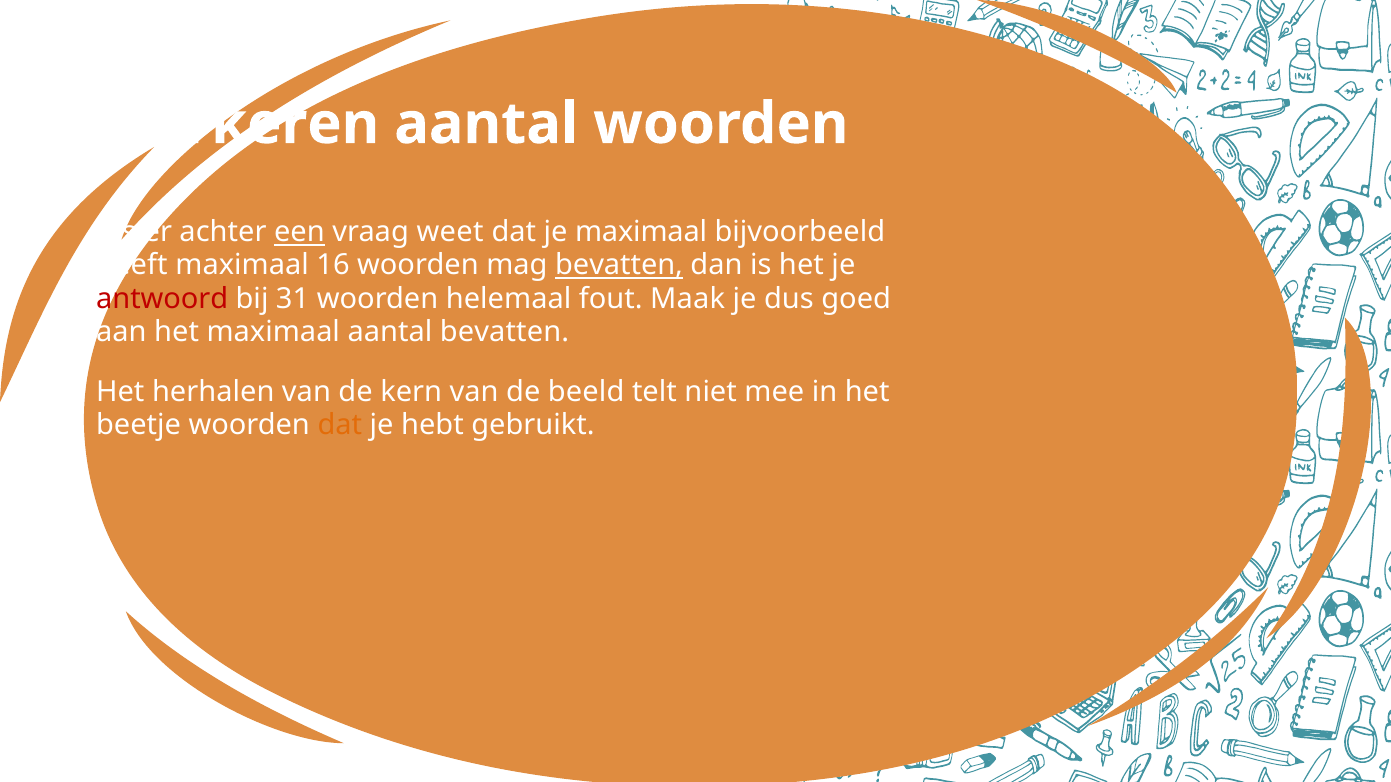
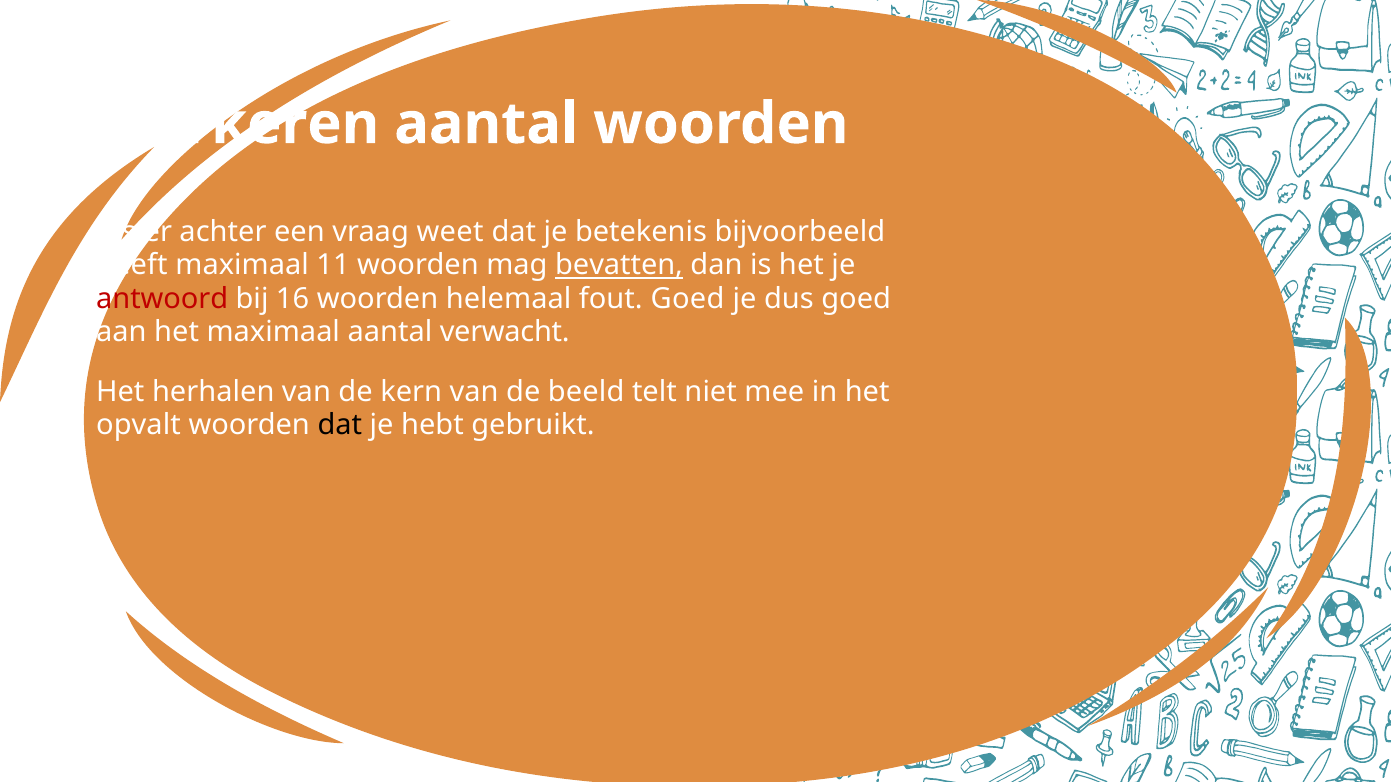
een underline: present -> none (299, 233)
je maximaal: maximaal -> betekenis (641, 233)
16: 16 -> 11 (333, 266)
31: 31 -> 16 (293, 299)
fout Maak: Maak -> Goed (688, 299)
aantal bevatten: bevatten -> verwacht (505, 332)
beetje: beetje -> opvalt (138, 425)
dat colour: orange -> black (340, 425)
